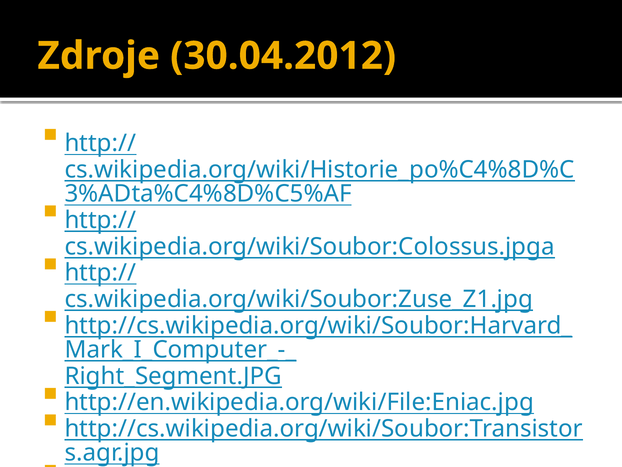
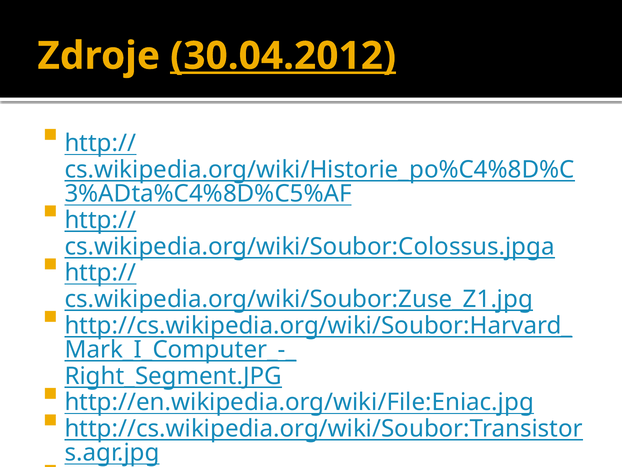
30.04.2012 underline: none -> present (283, 56)
